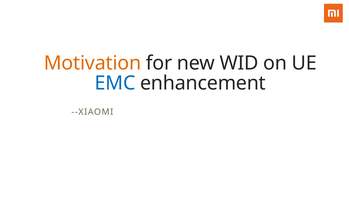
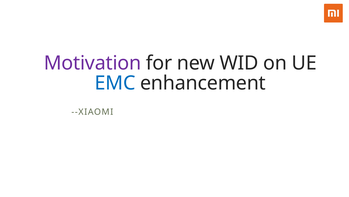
Motivation colour: orange -> purple (93, 63)
